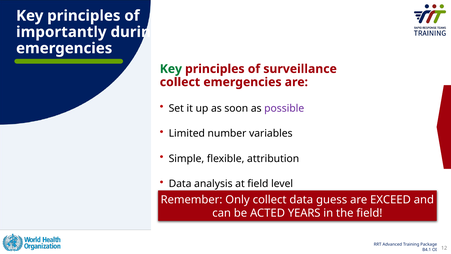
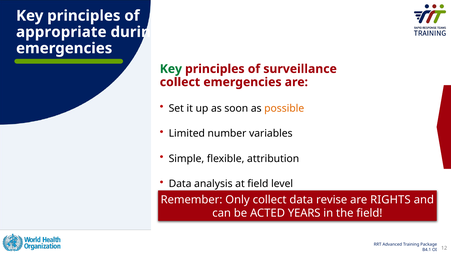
importantly: importantly -> appropriate (61, 32)
possible colour: purple -> orange (284, 108)
guess: guess -> revise (332, 199)
EXCEED: EXCEED -> RIGHTS (390, 199)
